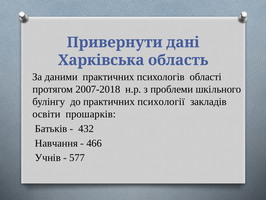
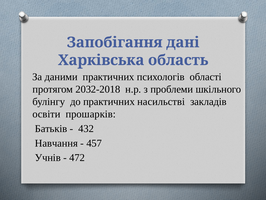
Привернути: Привернути -> Запобігання (115, 42)
2007-2018: 2007-2018 -> 2032-2018 (98, 89)
психології: психології -> насильстві (161, 101)
466: 466 -> 457 (94, 143)
577: 577 -> 472 (77, 157)
